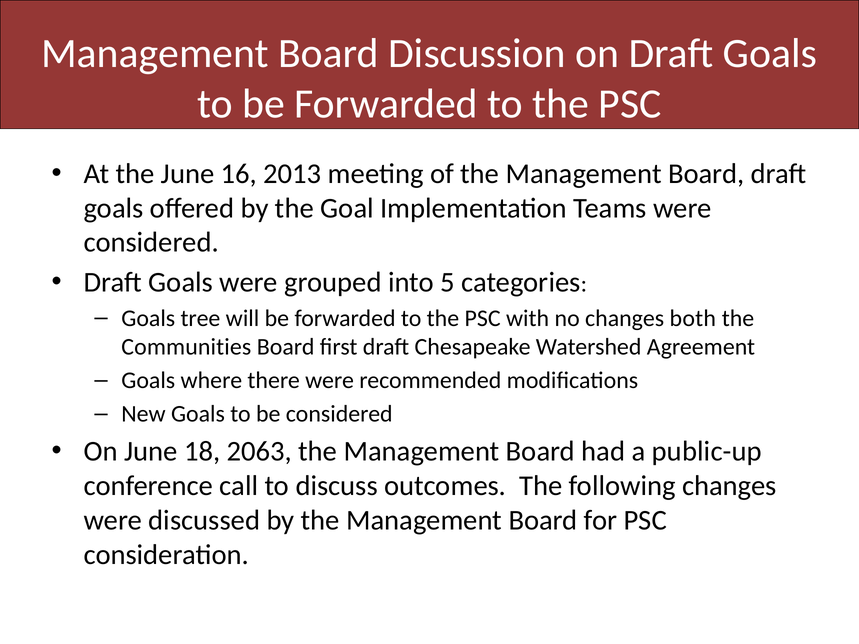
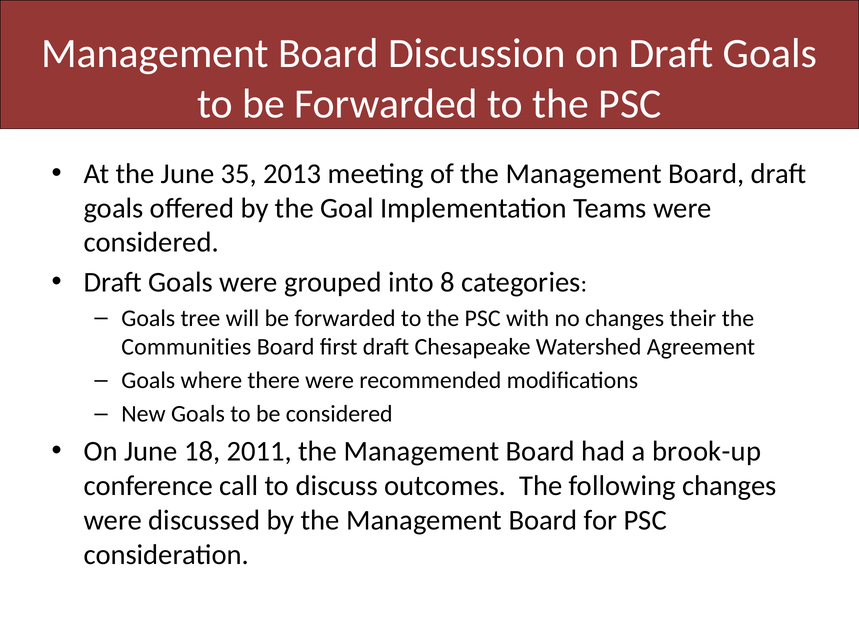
16: 16 -> 35 (239, 174)
5: 5 -> 8 (448, 283)
both: both -> their (693, 319)
2063: 2063 -> 2011 (259, 452)
public-up: public-up -> brook-up (707, 452)
